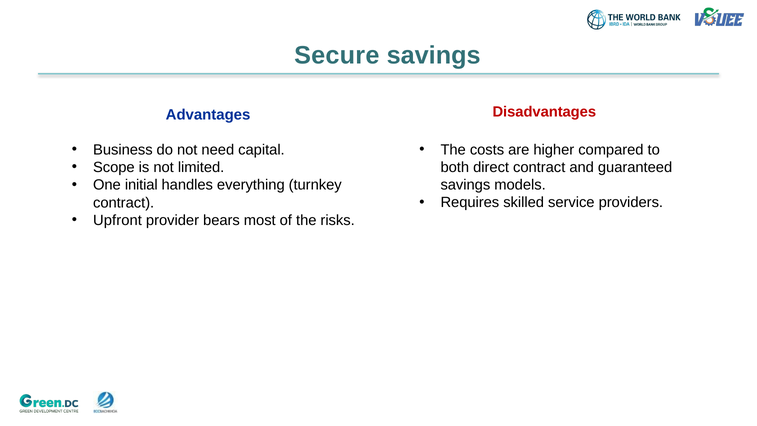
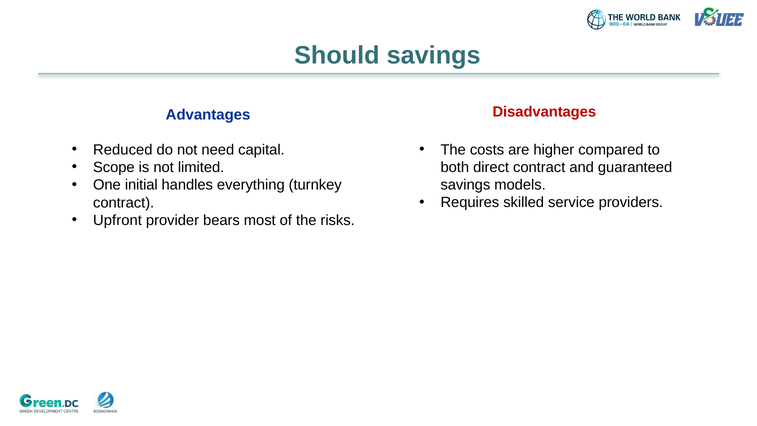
Secure: Secure -> Should (337, 55)
Business: Business -> Reduced (123, 150)
